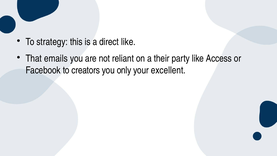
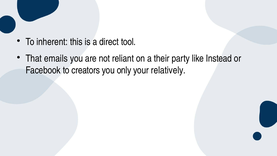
strategy: strategy -> inherent (52, 42)
direct like: like -> tool (128, 42)
Access: Access -> Instead (219, 58)
excellent: excellent -> relatively (168, 70)
